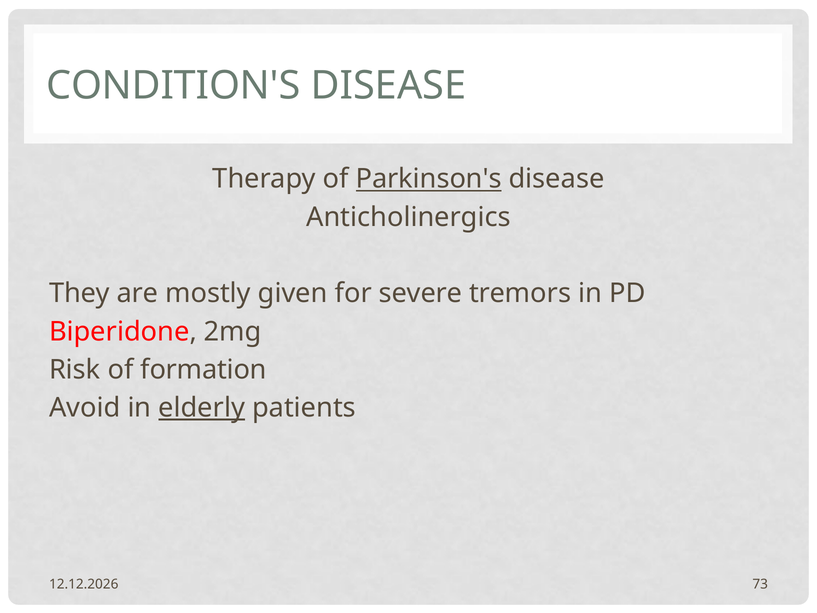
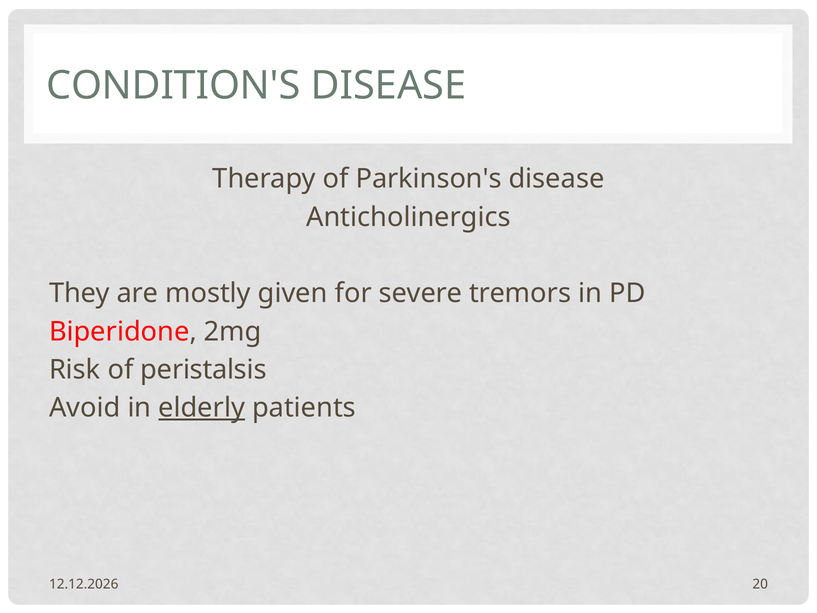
Parkinson's underline: present -> none (429, 179)
formation: formation -> peristalsis (204, 369)
73: 73 -> 20 (760, 584)
